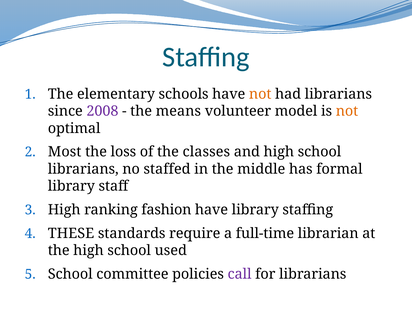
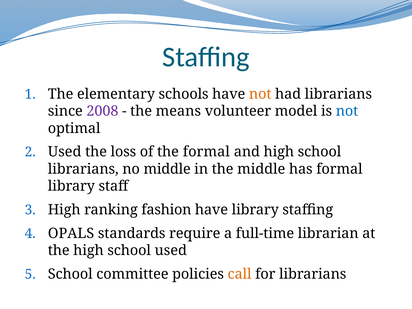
not colour: orange -> blue (347, 111)
Most: Most -> Used (65, 152)
the classes: classes -> formal (206, 152)
no staffed: staffed -> middle (167, 169)
THESE: THESE -> OPALS (71, 233)
call colour: purple -> orange (240, 274)
